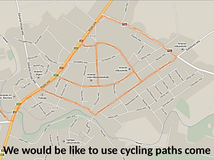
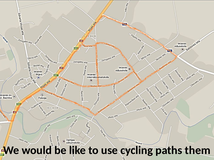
come: come -> them (198, 151)
